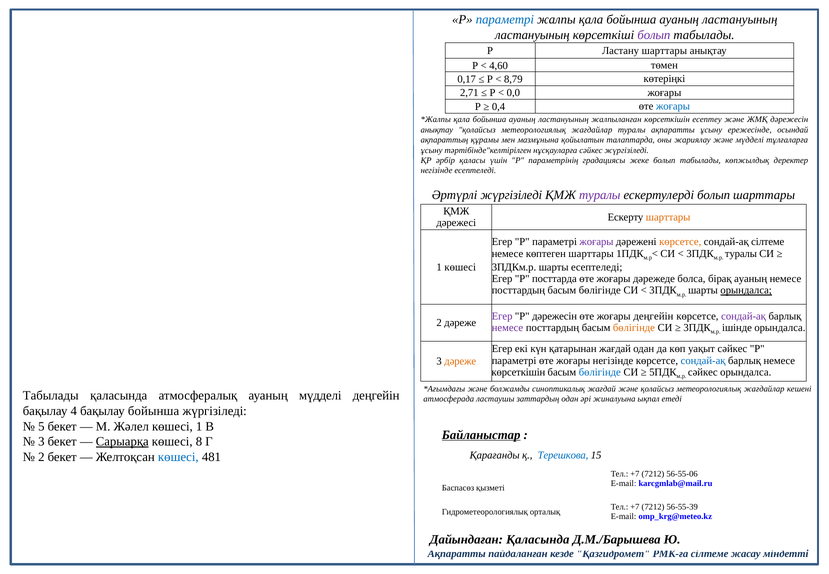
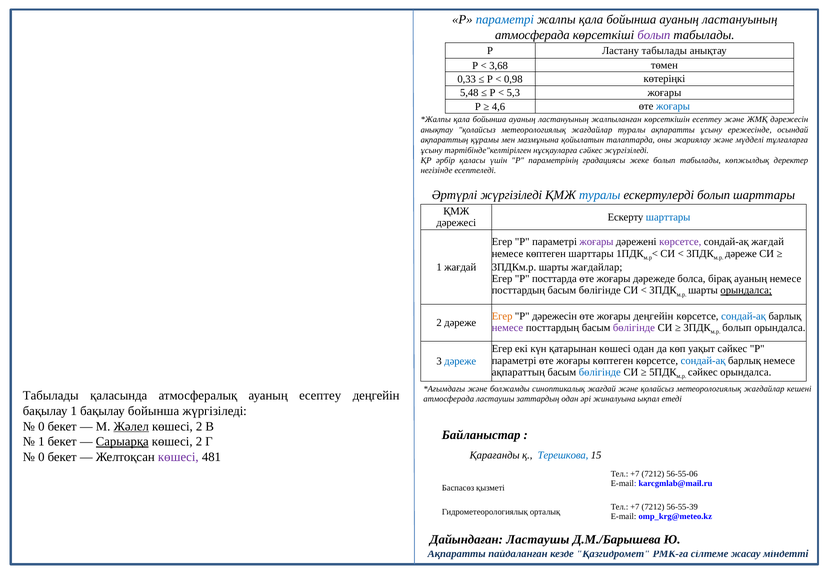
ластануының: ластануының -> атмосферада (532, 35)
Ластану шарттары: шарттары -> табылады (664, 51)
4,60: 4,60 -> 3,68 (499, 66)
0,17: 0,17 -> 0,33 (467, 79)
8,79: 8,79 -> 0,98 (513, 79)
2,71: 2,71 -> 5,48 (469, 93)
0,0: 0,0 -> 5,3 (513, 93)
0,4: 0,4 -> 4,6 (499, 107)
туралы colour: purple -> blue (600, 195)
шарттары colour: orange -> blue (668, 217)
көрсетсе colour: orange -> purple (680, 242)
сондай-ақ сілтеме: сілтеме -> жағдай (768, 242)
туралы: туралы -> дәреже (741, 254)
1 көшесі: көшесі -> жағдай (460, 267)
шарты есептеледі: есептеледі -> жағдайлар (597, 267)
Егер colour: purple -> orange (502, 316)
сондай-ақ colour: purple -> blue (744, 316)
бөлігінде colour: orange -> purple (634, 328)
ішінде: ішінде -> болып (737, 328)
қатарынан жағдай: жағдай -> көшесі (615, 349)
жоғары негізінде: негізінде -> көптеген (613, 360)
дәреже colour: orange -> blue (460, 361)
көрсеткішін: көрсеткішін -> ақпараттың (518, 372)
ауаның мүдделі: мүдделі -> есептеу (320, 396)
бақылау 4: 4 -> 1 (74, 411)
5: 5 -> 0 (41, 426)
Жәлел underline: none -> present (131, 426)
1: 1 -> 2 (199, 426)
Байланыстар underline: present -> none (481, 435)
3: 3 -> 1 (41, 442)
8: 8 -> 2 (199, 442)
2: 2 -> 0 (41, 457)
көшесі colour: blue -> purple (178, 457)
Дайындаған Қаласында: Қаласында -> Ластаушы (538, 540)
